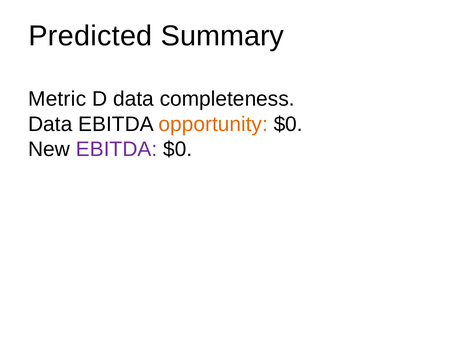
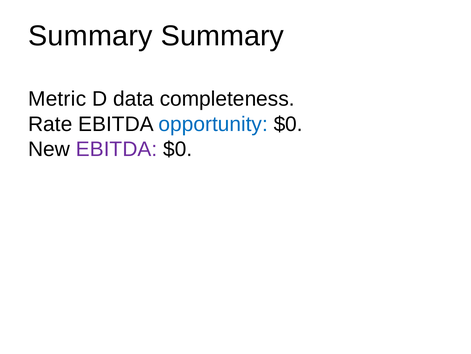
Predicted: Predicted -> Summary (90, 36)
Data: Data -> Rate (50, 124)
opportunity colour: orange -> blue (213, 124)
